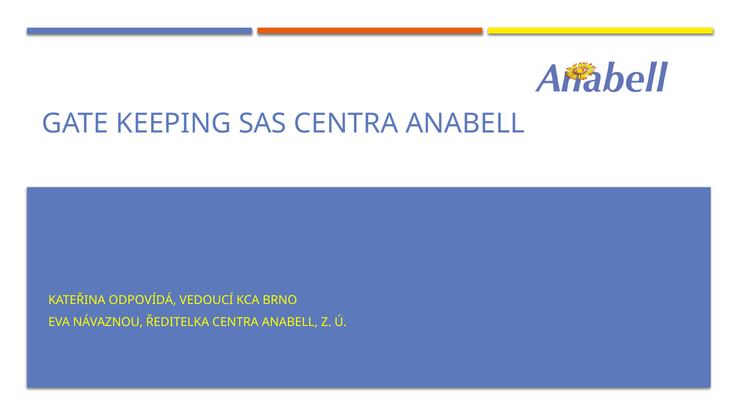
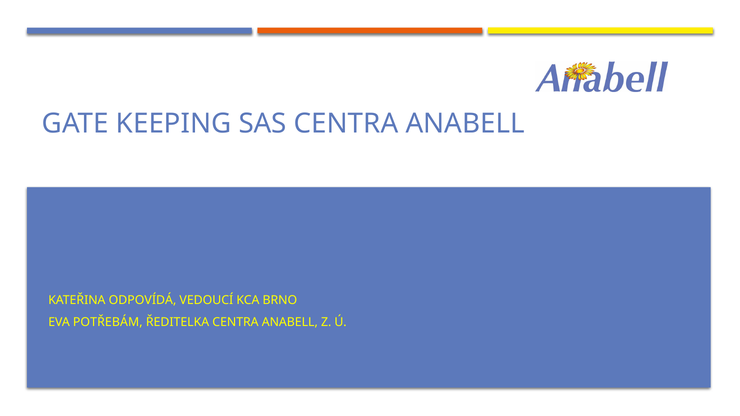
NÁVAZNOU: NÁVAZNOU -> POTŘEBÁM (108, 322)
